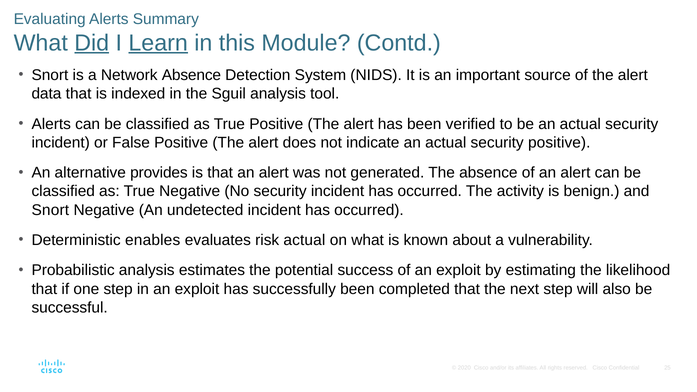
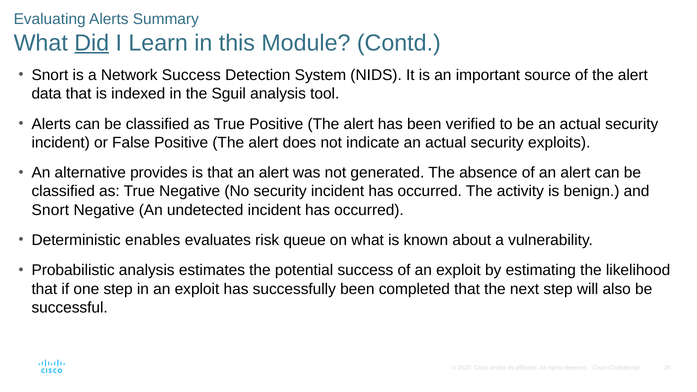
Learn underline: present -> none (158, 43)
Network Absence: Absence -> Success (191, 75)
security positive: positive -> exploits (559, 143)
risk actual: actual -> queue (305, 240)
